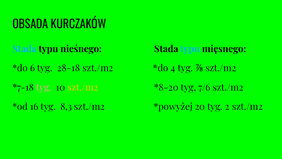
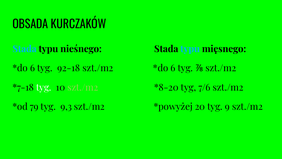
28-18: 28-18 -> 92-18 (69, 68)
4: 4 -> 6 (173, 68)
tyg colour: pink -> white (44, 87)
szt./m2 colour: yellow -> light green (83, 87)
16: 16 -> 79 (34, 107)
8,3: 8,3 -> 9,3 (66, 107)
2: 2 -> 9 (227, 107)
